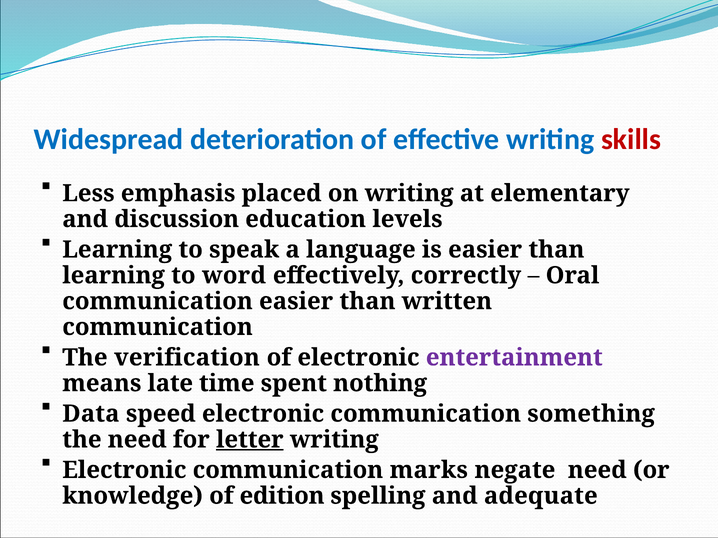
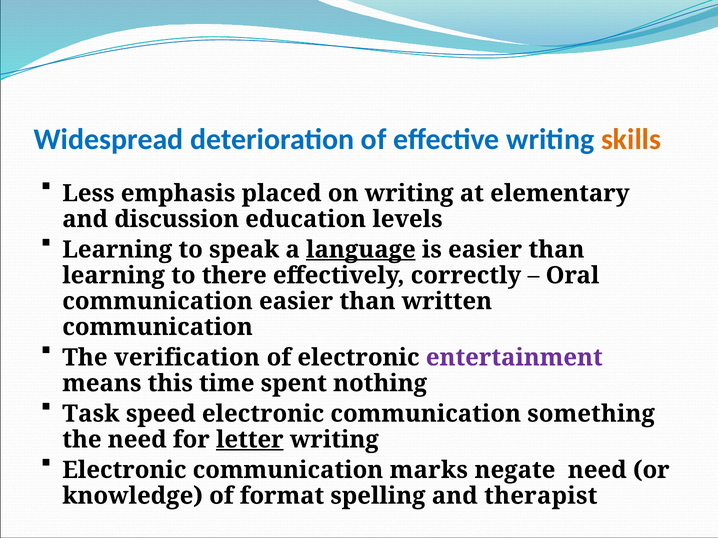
skills colour: red -> orange (631, 139)
language underline: none -> present (361, 250)
word: word -> there (234, 276)
late: late -> this (170, 384)
Data: Data -> Task (91, 414)
edition: edition -> format (282, 496)
adequate: adequate -> therapist (541, 496)
